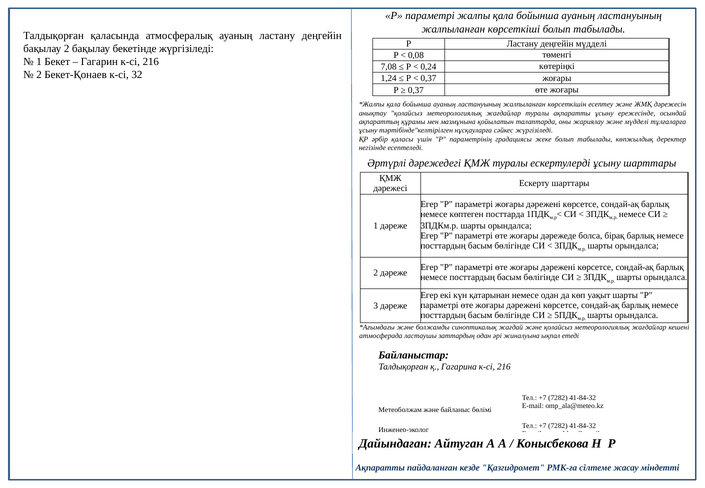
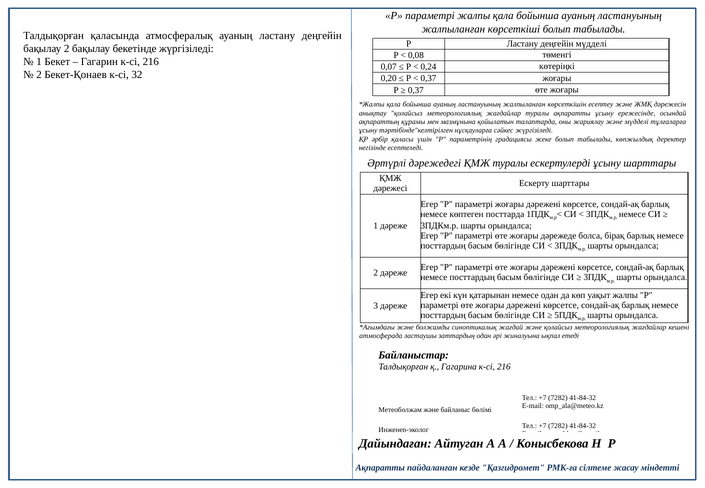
7,08: 7,08 -> 0,07 (389, 67)
1,24: 1,24 -> 0,20 (389, 78)
уақыт шарты: шарты -> жалпы (625, 295)
